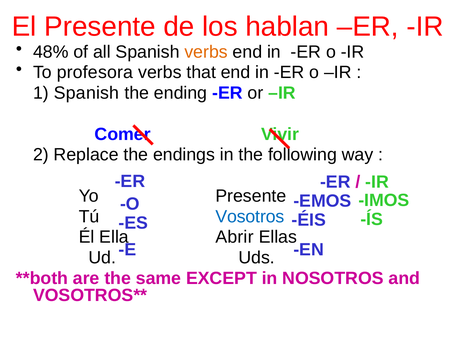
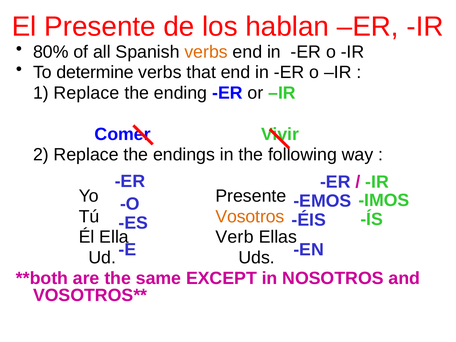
48%: 48% -> 80% (51, 52)
profesora: profesora -> determine (95, 72)
1 Spanish: Spanish -> Replace (87, 93)
Vosotros colour: blue -> orange (250, 217)
Abrir: Abrir -> Verb (235, 237)
